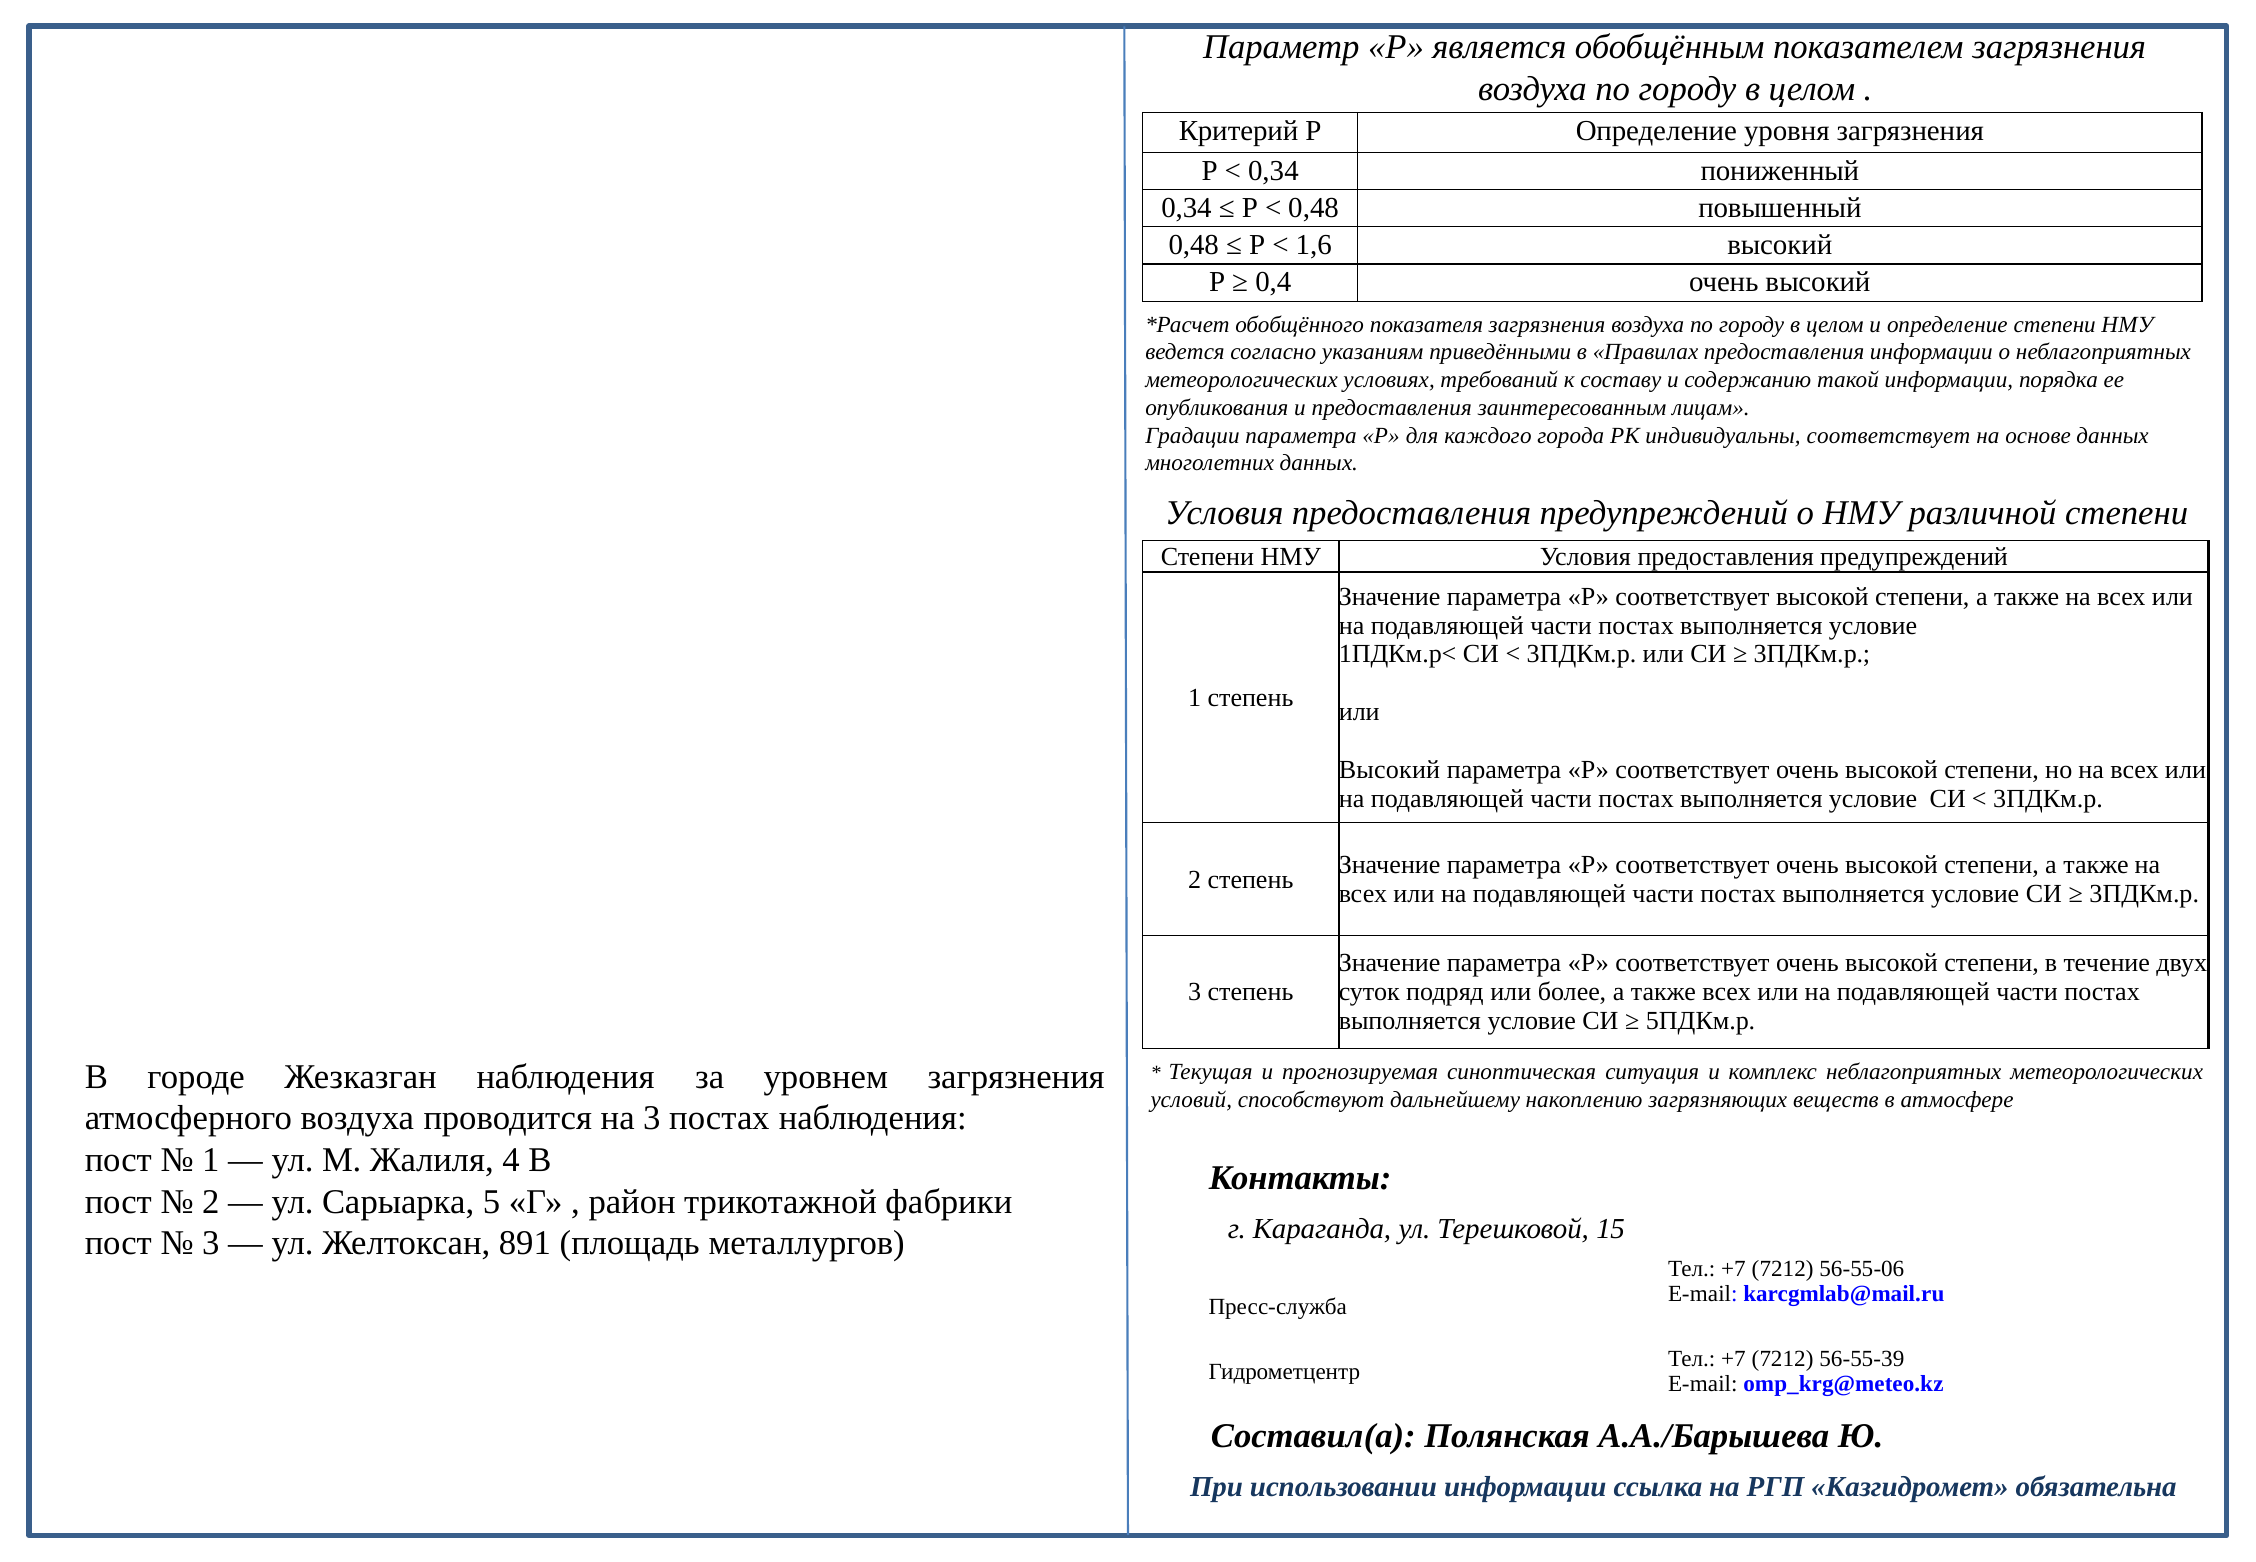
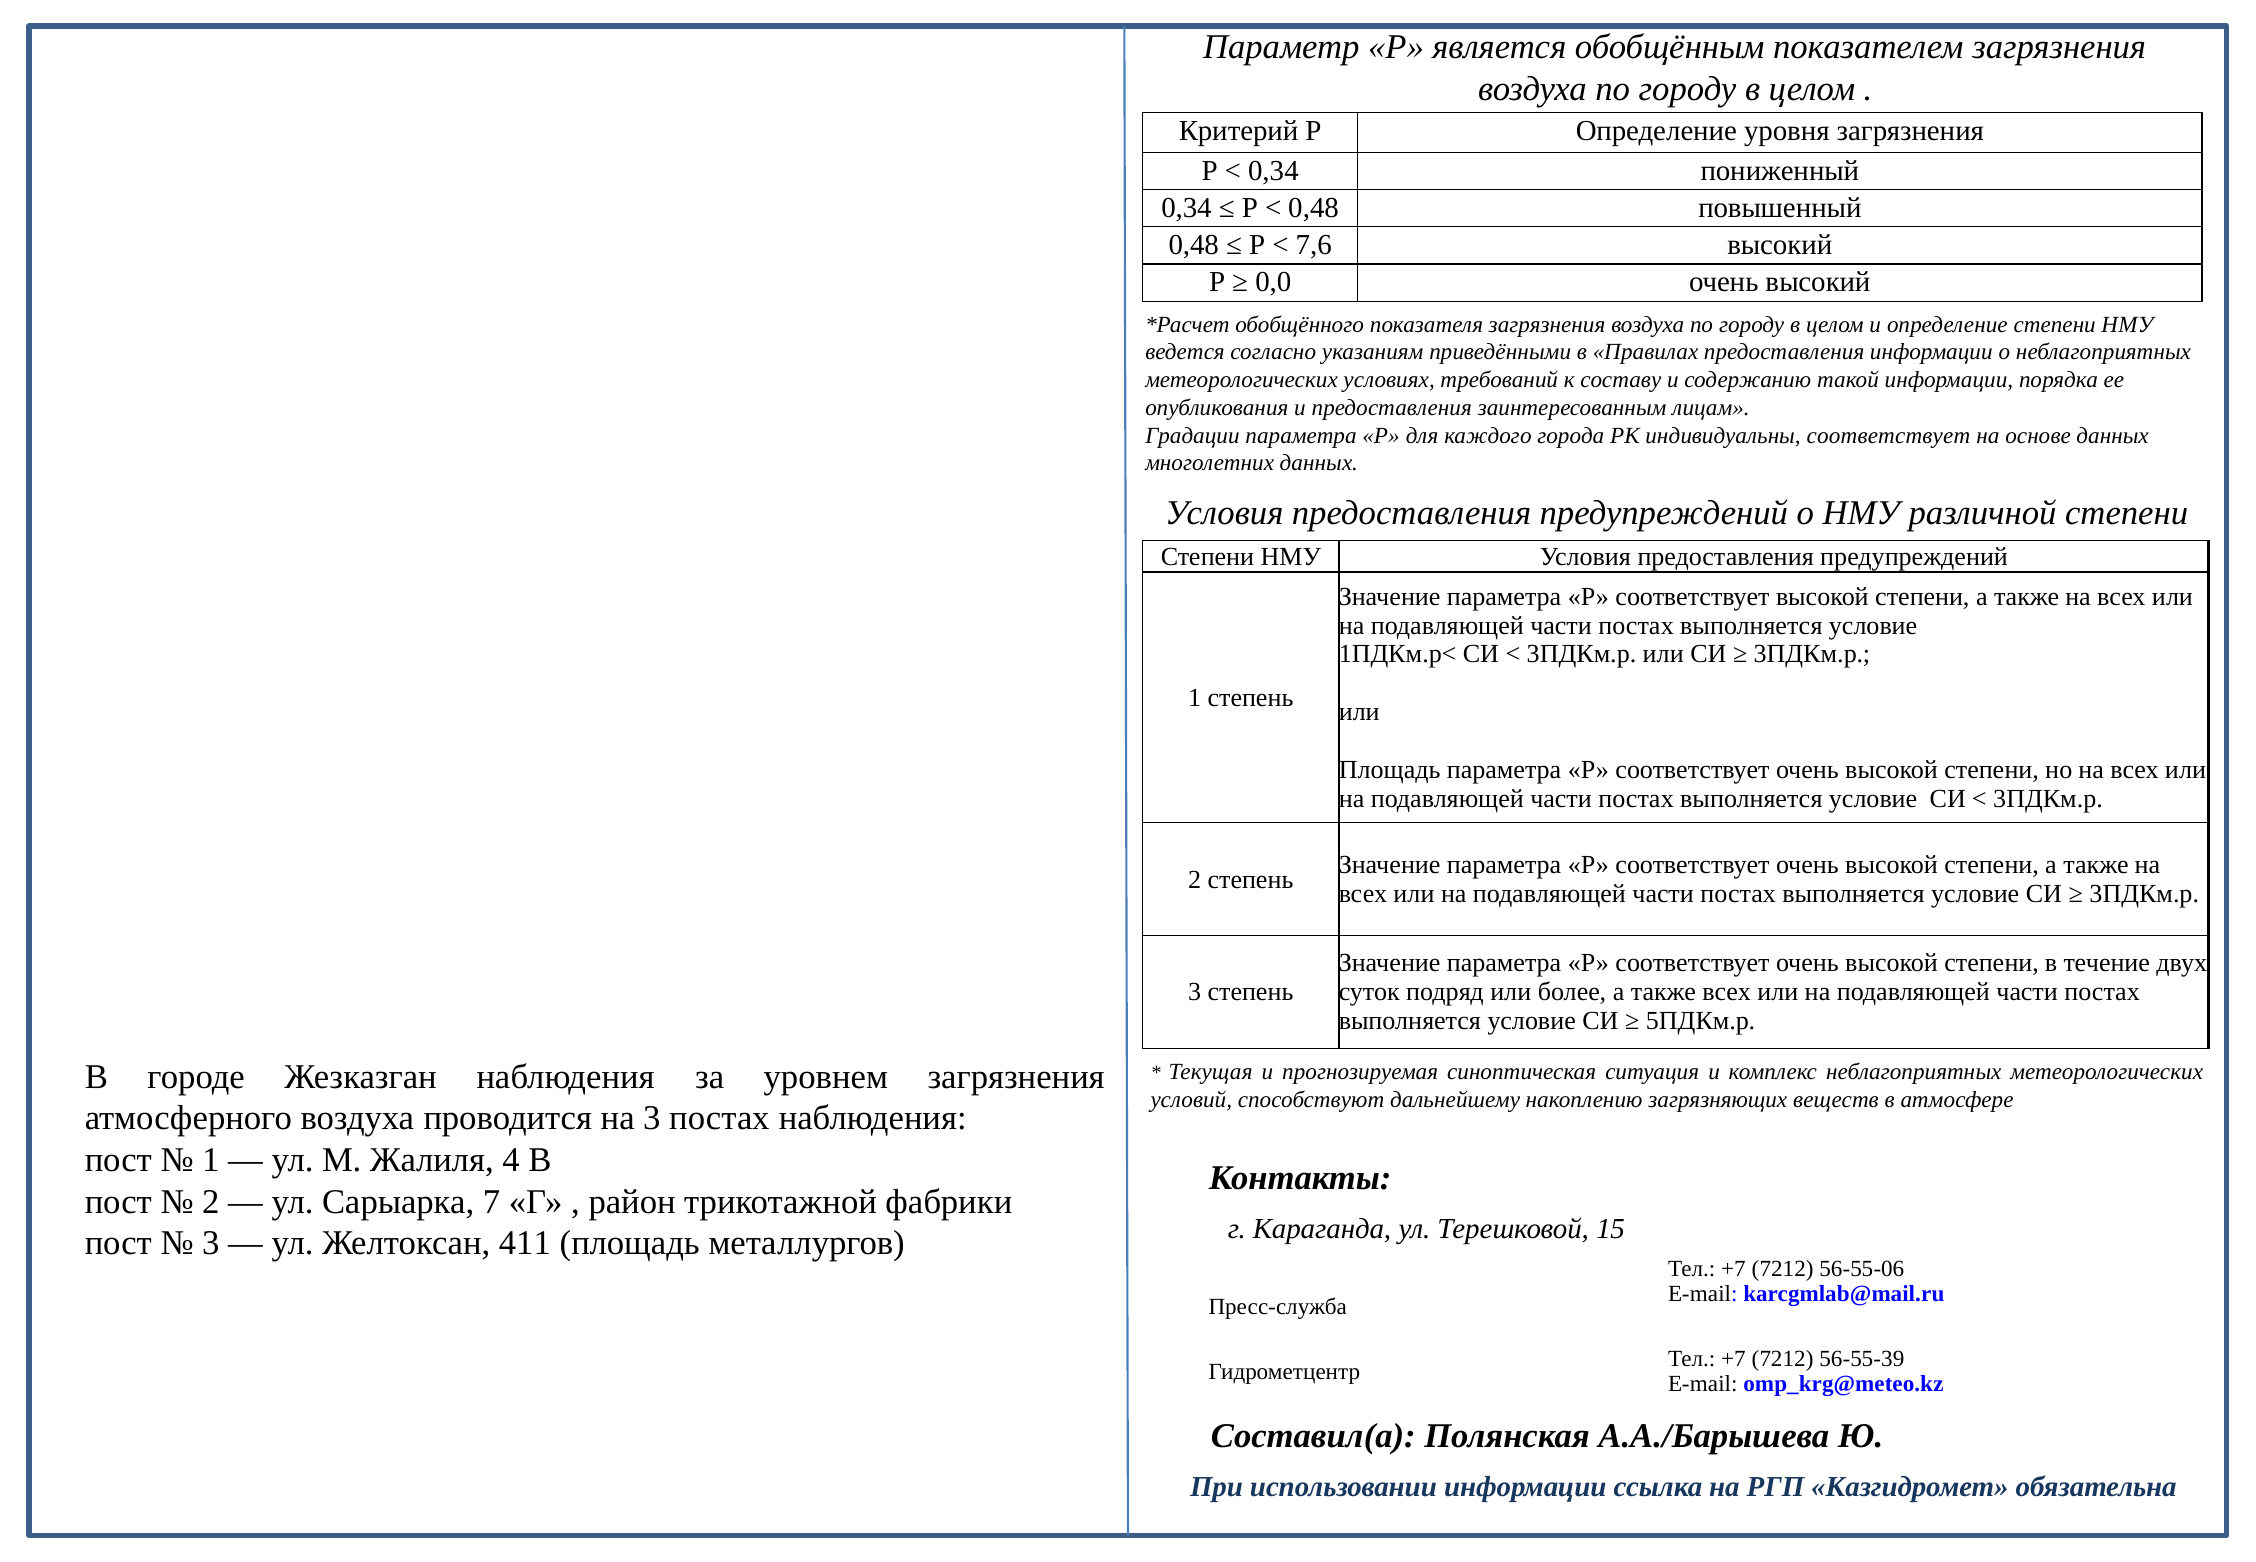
1,6: 1,6 -> 7,6 (1314, 245)
0,4: 0,4 -> 0,0 (1273, 282)
Высокий: Высокий -> Площадь (1390, 770)
5: 5 -> 7 (492, 1202)
891: 891 -> 411 (525, 1243)
